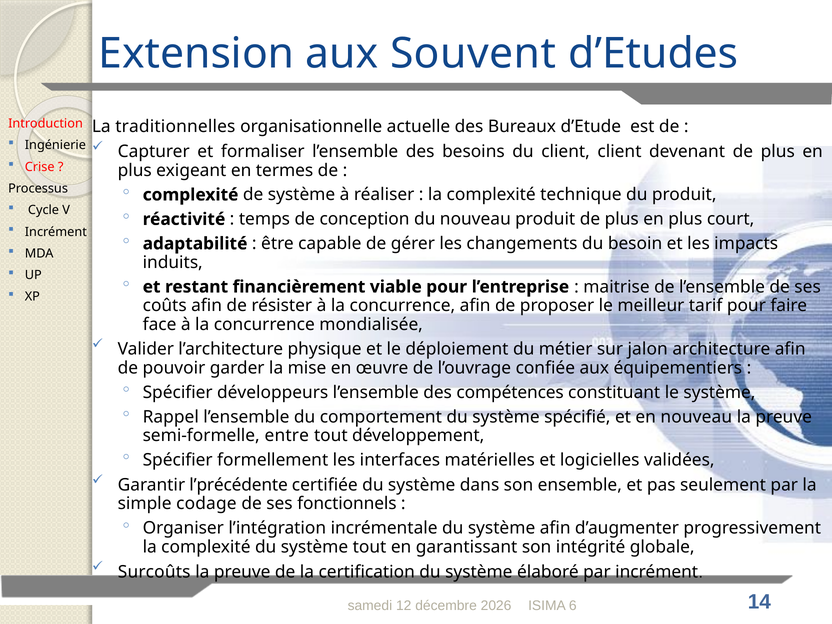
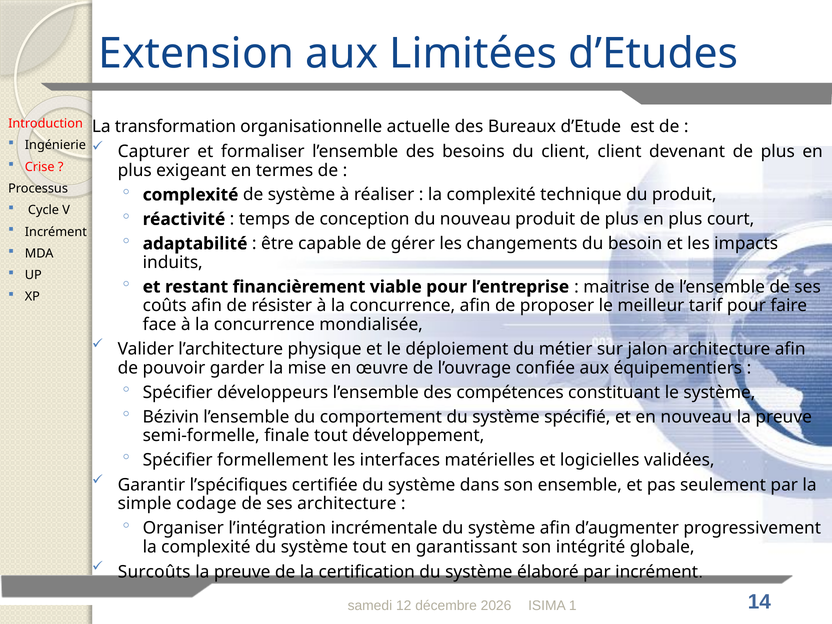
Souvent: Souvent -> Limitées (473, 54)
traditionnelles: traditionnelles -> transformation (176, 127)
Rappel: Rappel -> Bézivin (171, 417)
entre: entre -> finale (287, 436)
l’précédente: l’précédente -> l’spécifiques (239, 485)
ses fonctionnels: fonctionnels -> architecture (347, 504)
6: 6 -> 1 (573, 606)
